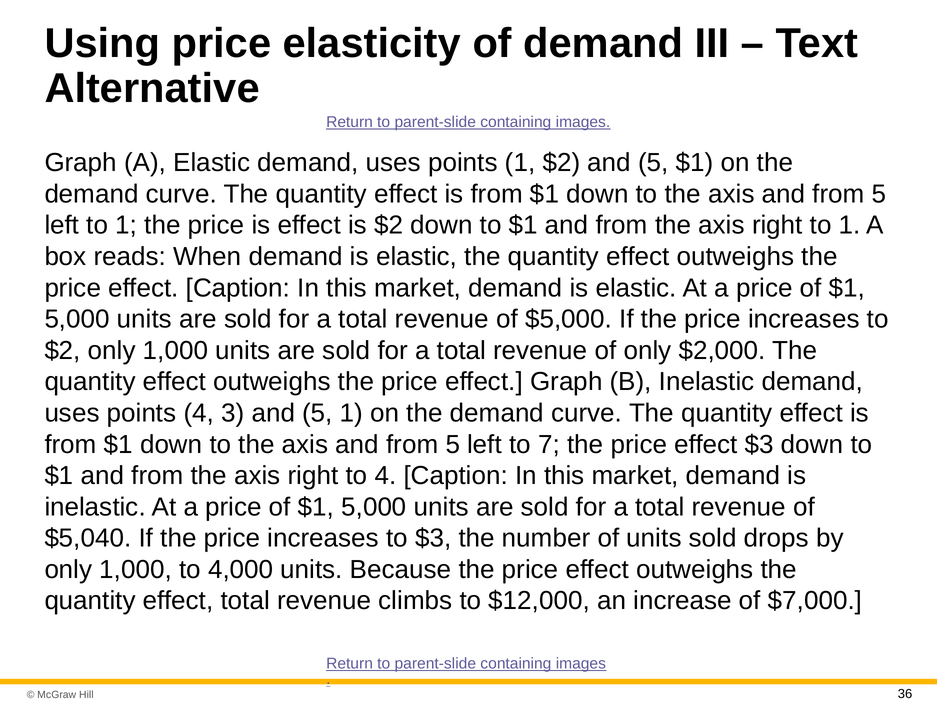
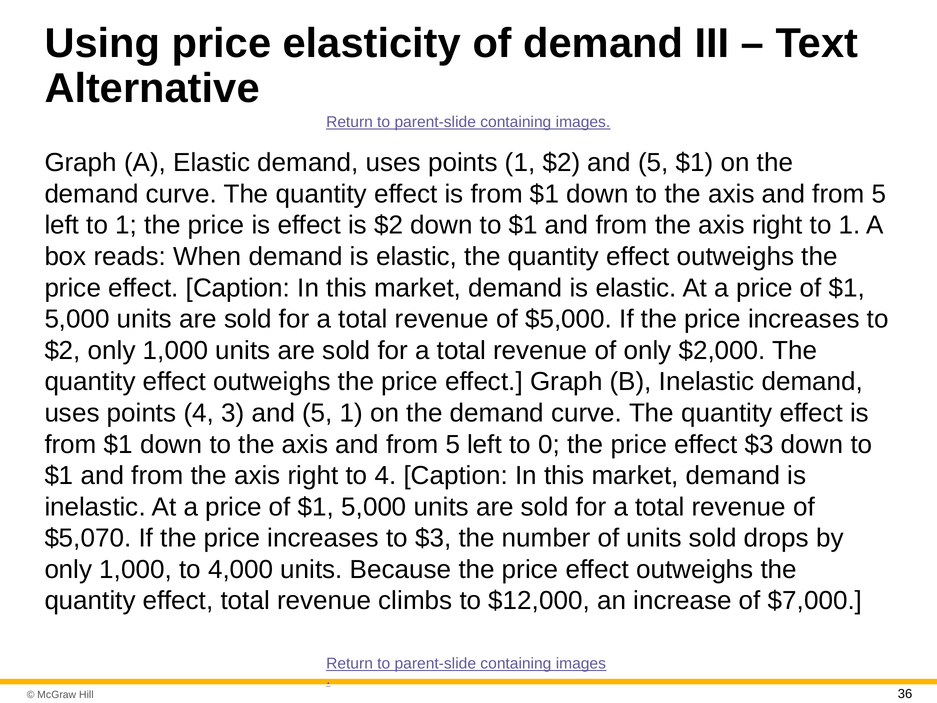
7: 7 -> 0 (549, 444)
$5,040: $5,040 -> $5,070 (88, 538)
